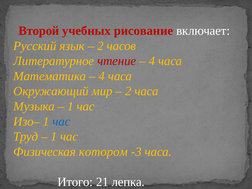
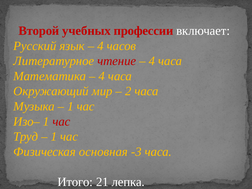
рисование: рисование -> профессии (144, 31)
2: 2 -> 4 (100, 46)
час colour: blue -> red (61, 121)
котором: котором -> основная (103, 152)
